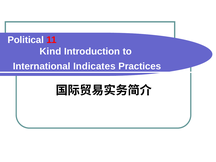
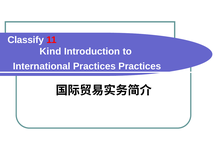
Political: Political -> Classify (26, 40)
International Indicates: Indicates -> Practices (94, 66)
